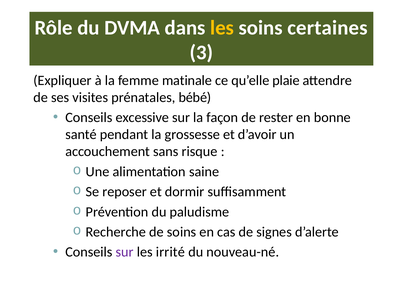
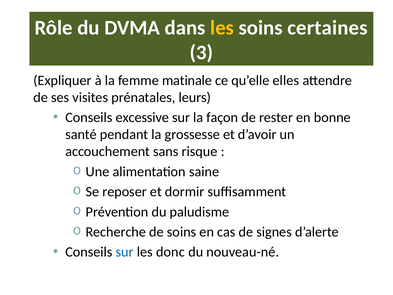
plaie: plaie -> elles (286, 80)
bébé: bébé -> leurs (195, 97)
sur colour: purple -> blue (125, 252)
irrité: irrité -> donc (170, 252)
